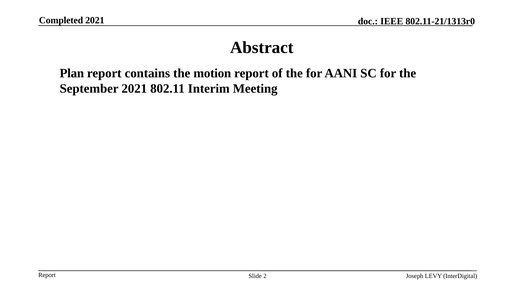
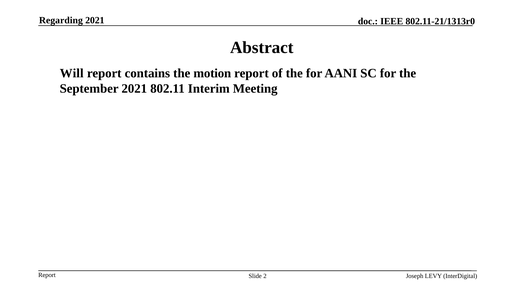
Completed: Completed -> Regarding (61, 20)
Plan: Plan -> Will (72, 73)
